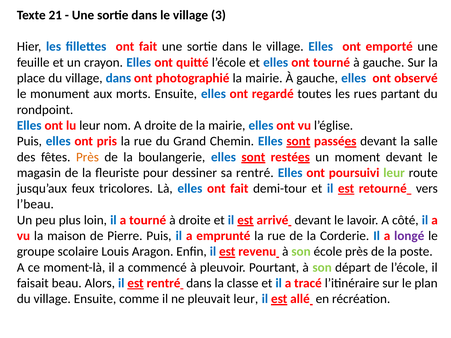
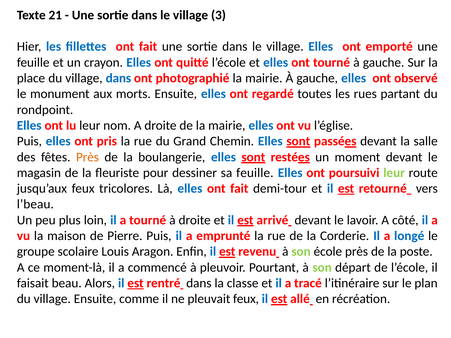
sa rentré: rentré -> feuille (255, 173)
longé colour: purple -> blue (409, 236)
pleuvait leur: leur -> feux (246, 299)
